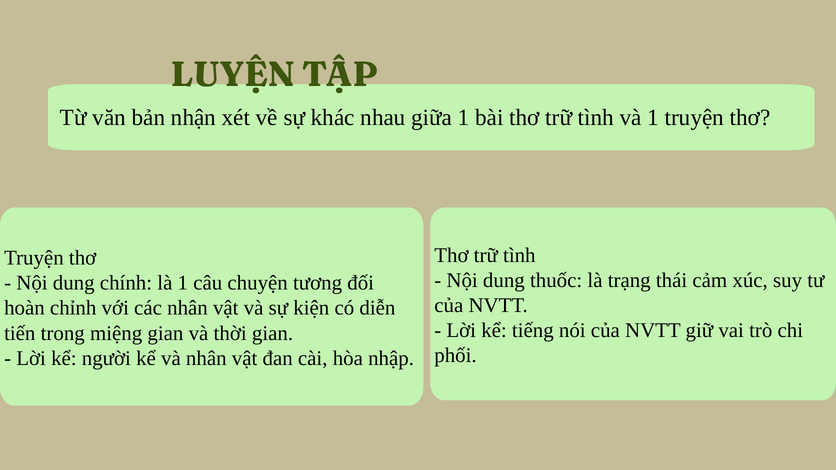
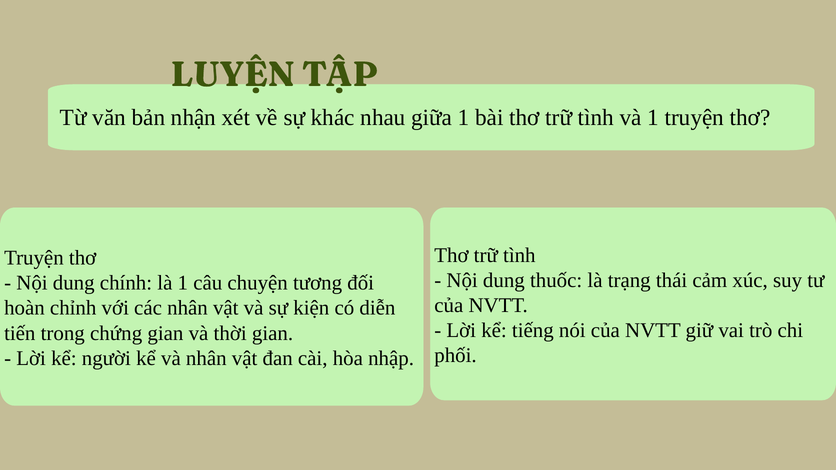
miệng: miệng -> chứng (116, 333)
